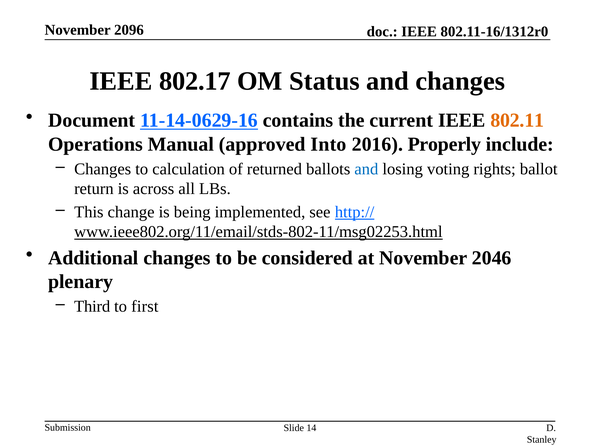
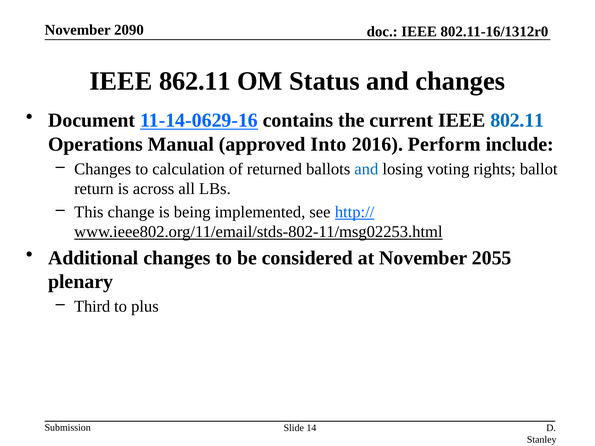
2096: 2096 -> 2090 (129, 30)
802.17: 802.17 -> 862.11 (195, 81)
802.11 colour: orange -> blue (517, 120)
Properly: Properly -> Perform (444, 144)
2046: 2046 -> 2055 (492, 258)
first: first -> plus (145, 307)
